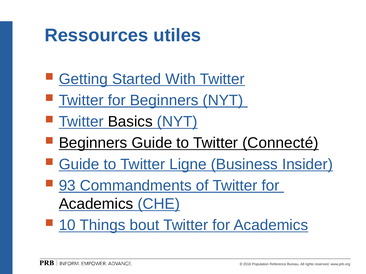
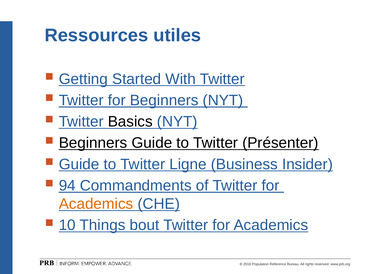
Connecté: Connecté -> Présenter (280, 143)
93: 93 -> 94 (67, 186)
Academics colour: black -> orange (96, 204)
